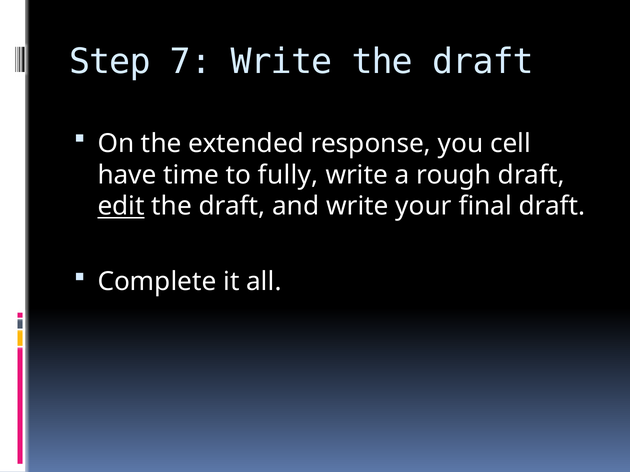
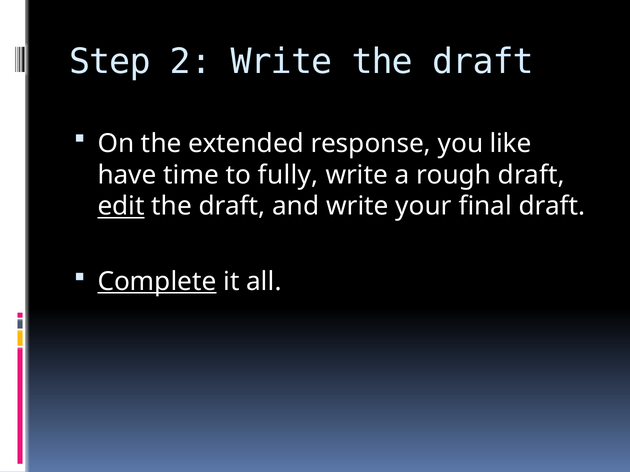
7: 7 -> 2 (191, 62)
cell: cell -> like (511, 144)
Complete underline: none -> present (157, 282)
